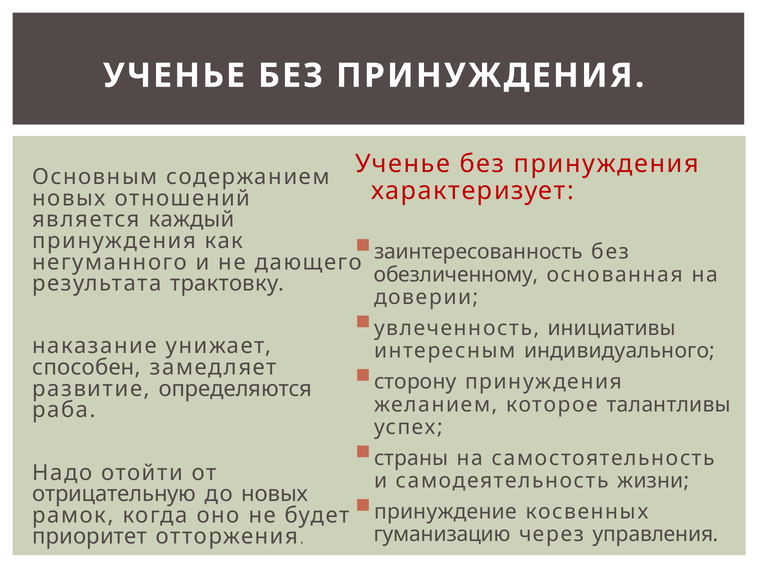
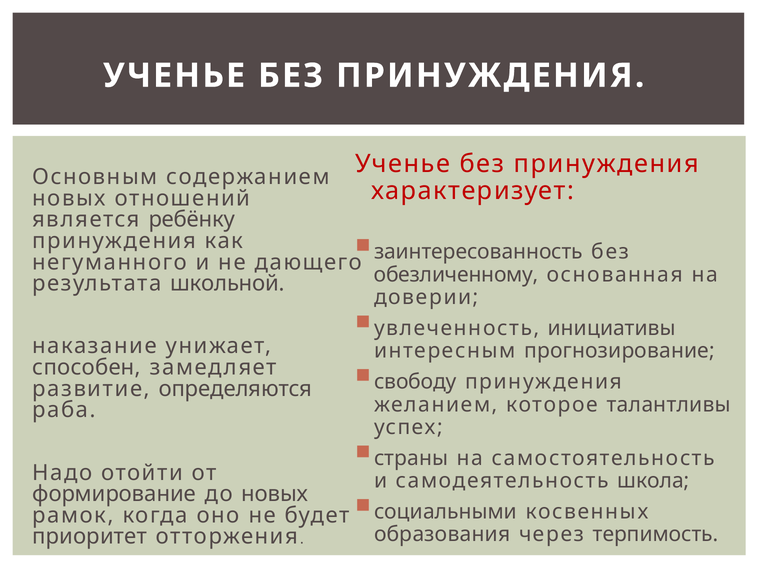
каждый: каждый -> ребёнку (192, 219)
трактовку: трактовку -> школьной (228, 283)
индивидуального: индивидуального -> прогнозирование (619, 351)
сторону: сторону -> свободу (415, 381)
жизни: жизни -> школа (654, 480)
отрицательную: отрицательную -> формирование (114, 493)
принуждение: принуждение -> социальными (446, 511)
гуманизацию: гуманизацию -> образования (442, 534)
управления: управления -> терпимость (656, 534)
